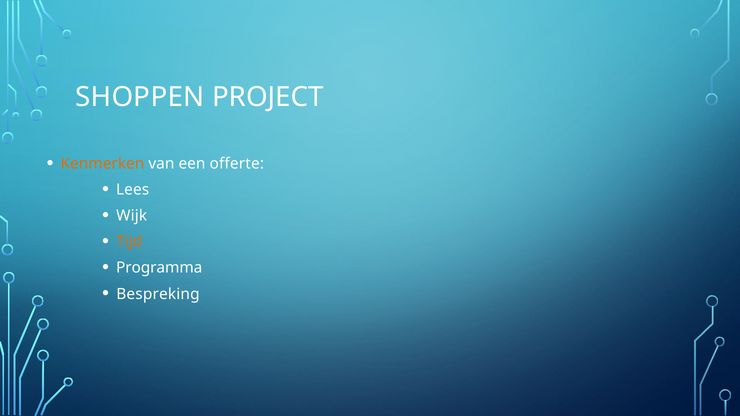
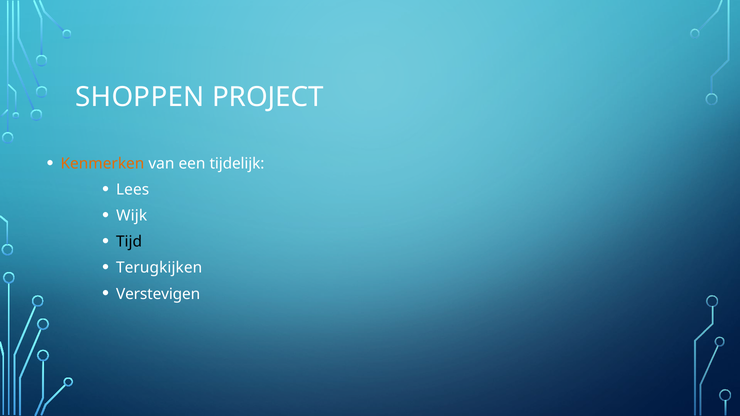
offerte: offerte -> tijdelijk (237, 164)
Tijd colour: orange -> black (129, 242)
Programma: Programma -> Terugkijken (159, 268)
Bespreking: Bespreking -> Verstevigen (158, 294)
